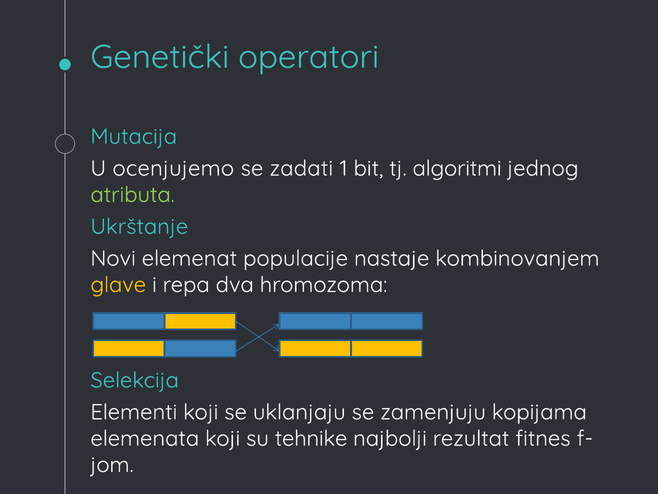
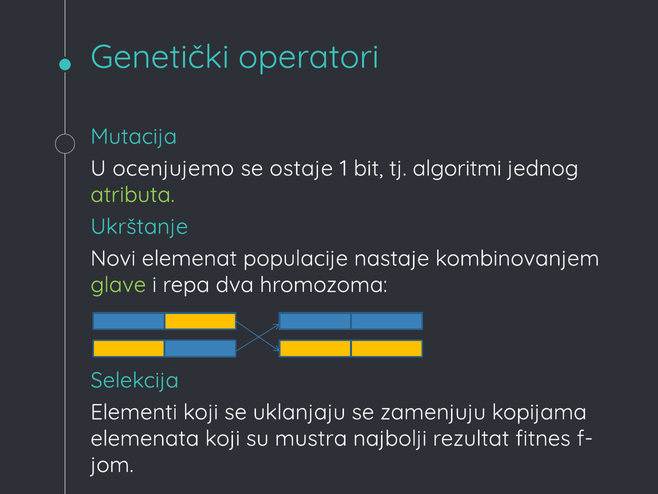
zadati: zadati -> ostaje (301, 168)
glave colour: yellow -> light green (118, 285)
tehnike: tehnike -> mustra (311, 438)
